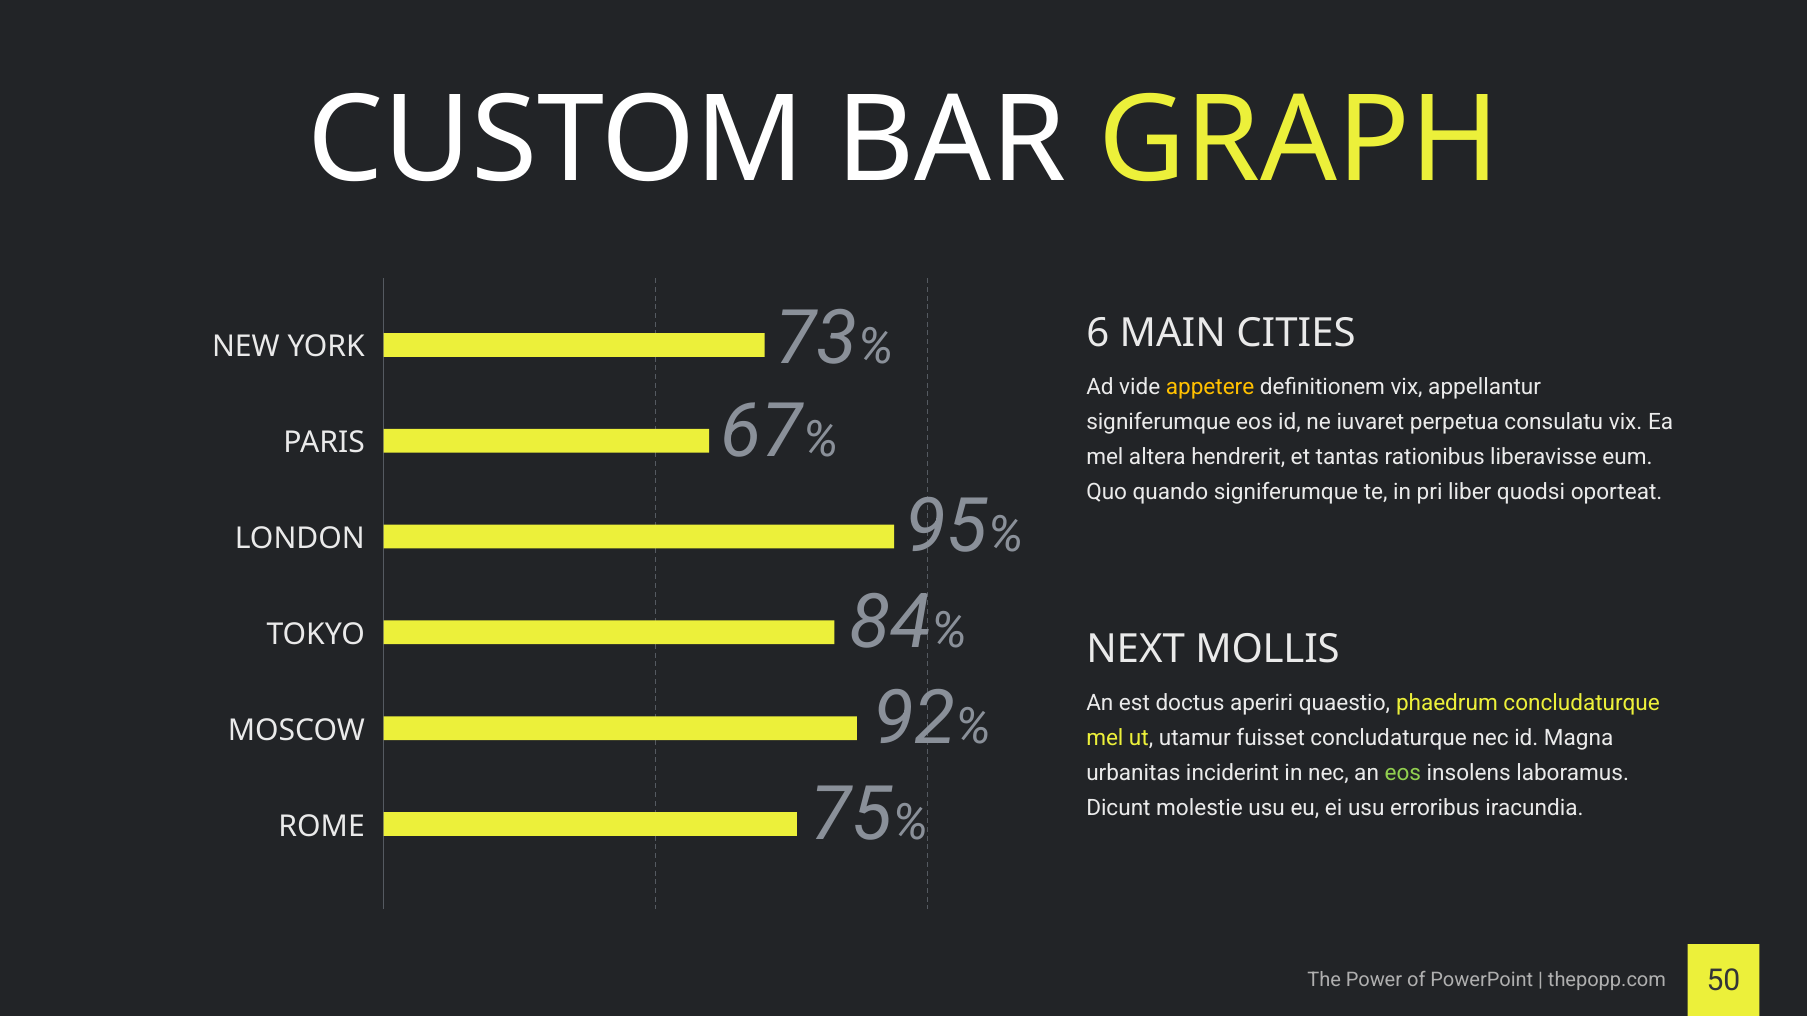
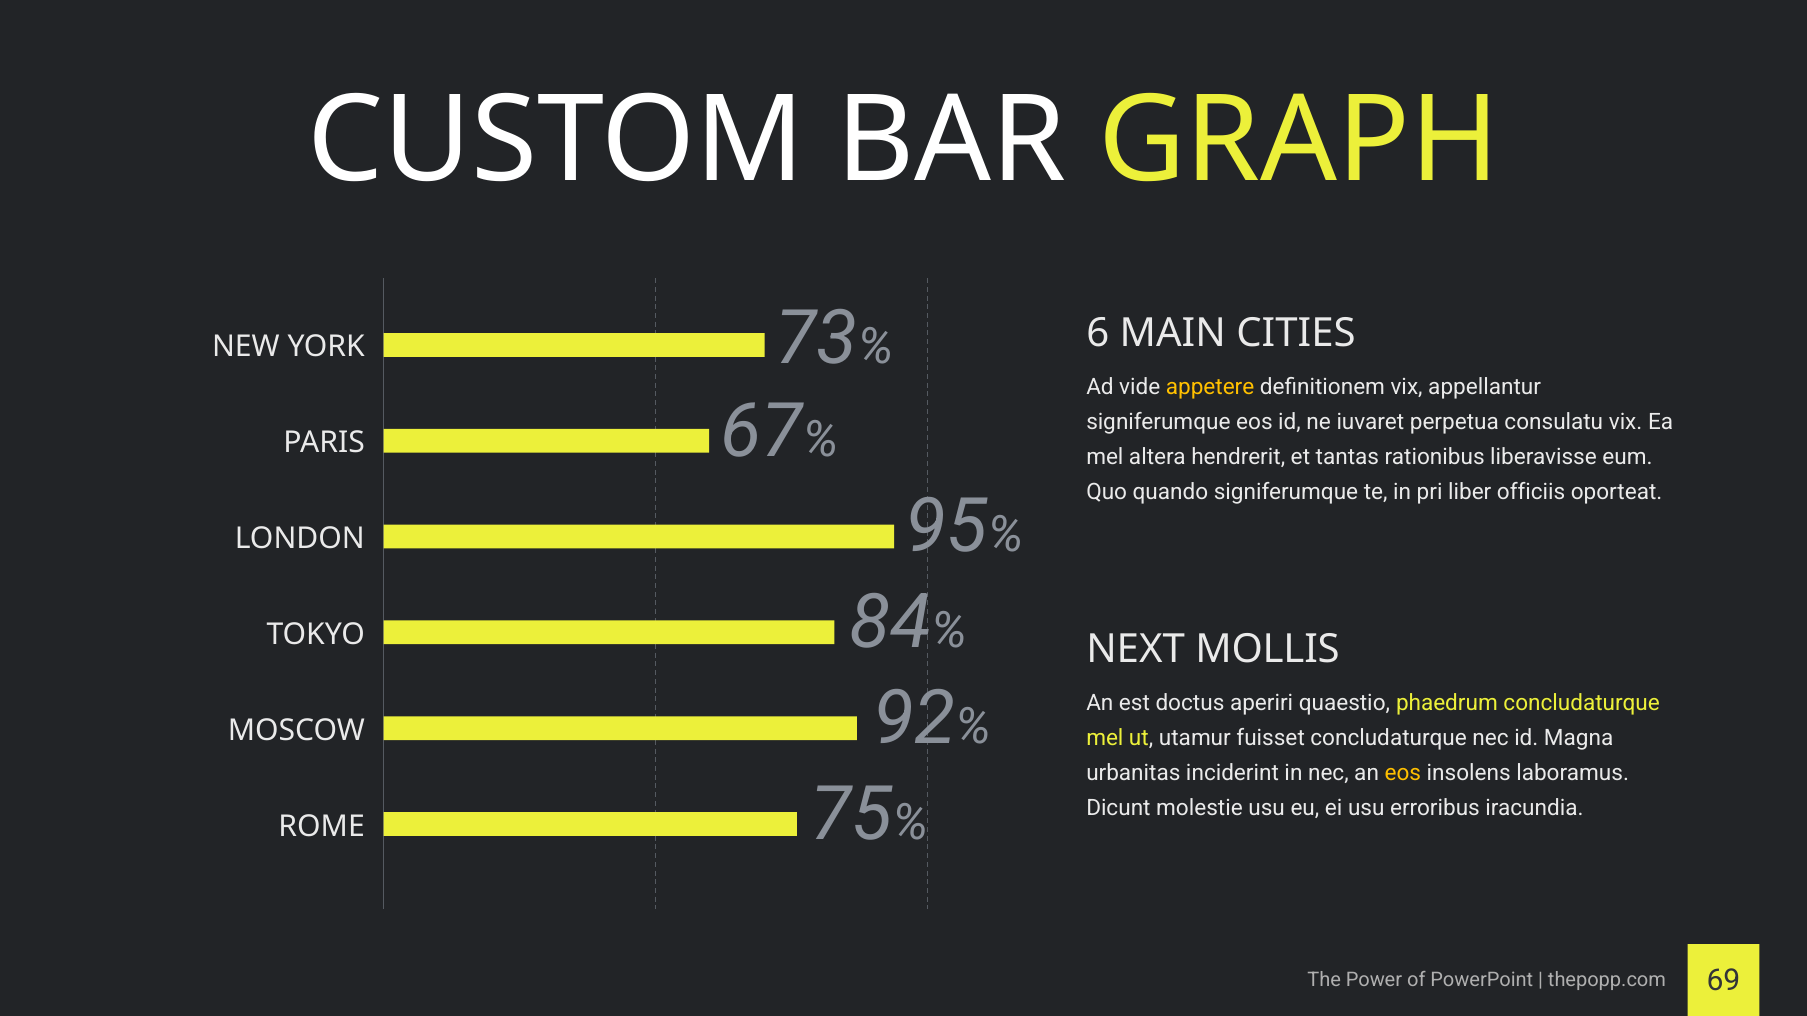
quodsi: quodsi -> officiis (1531, 493)
eos colour: light green -> yellow (1403, 774)
50: 50 -> 69 (1724, 981)
